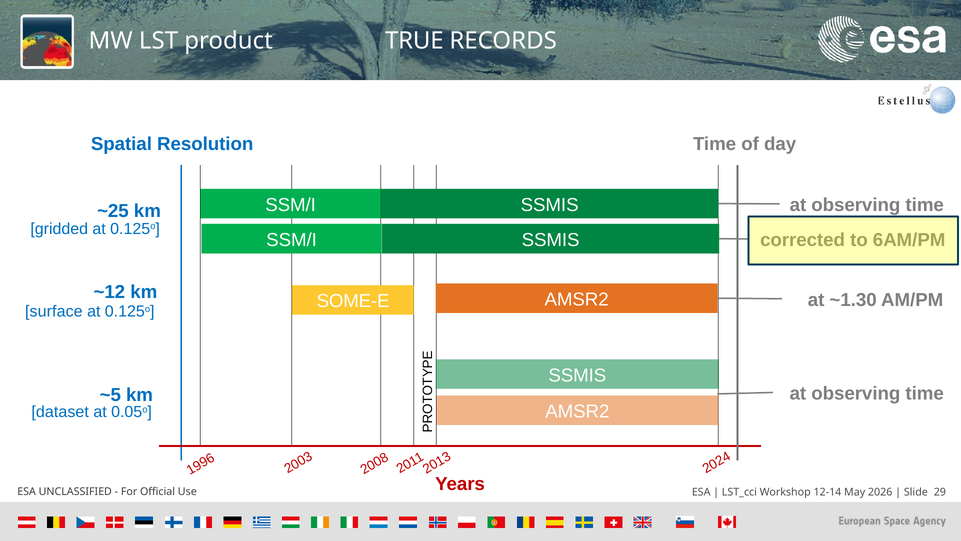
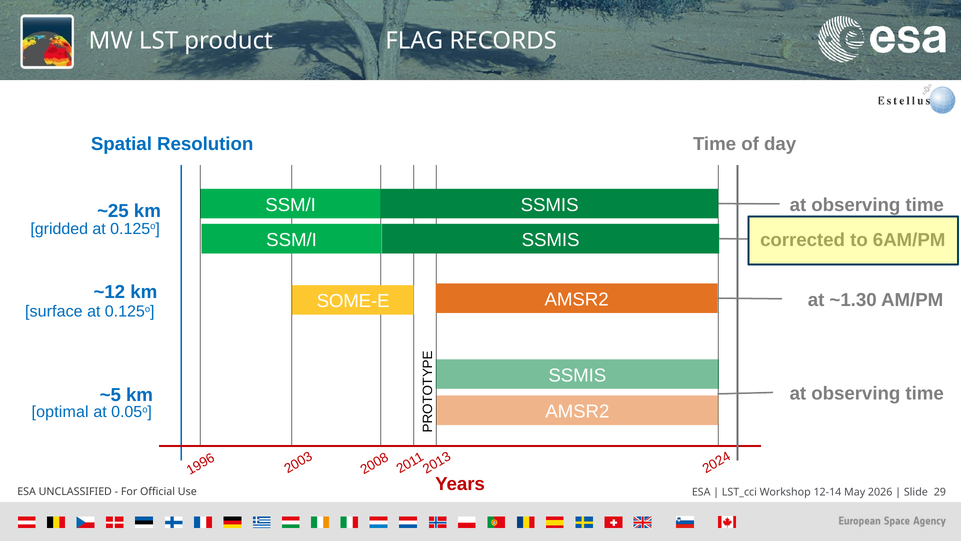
TRUE: TRUE -> FLAG (414, 41)
dataset: dataset -> optimal (60, 412)
